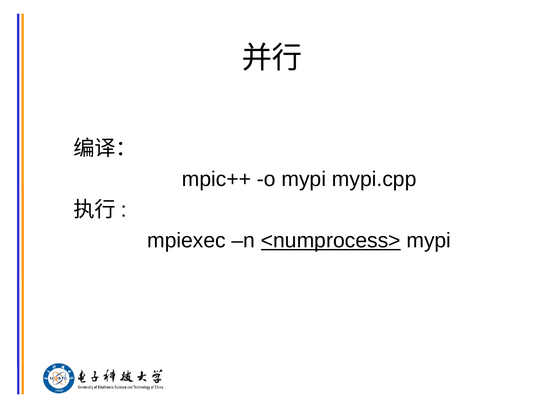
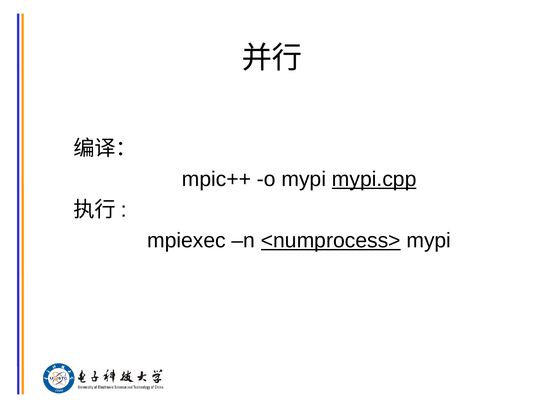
mypi.cpp underline: none -> present (374, 179)
